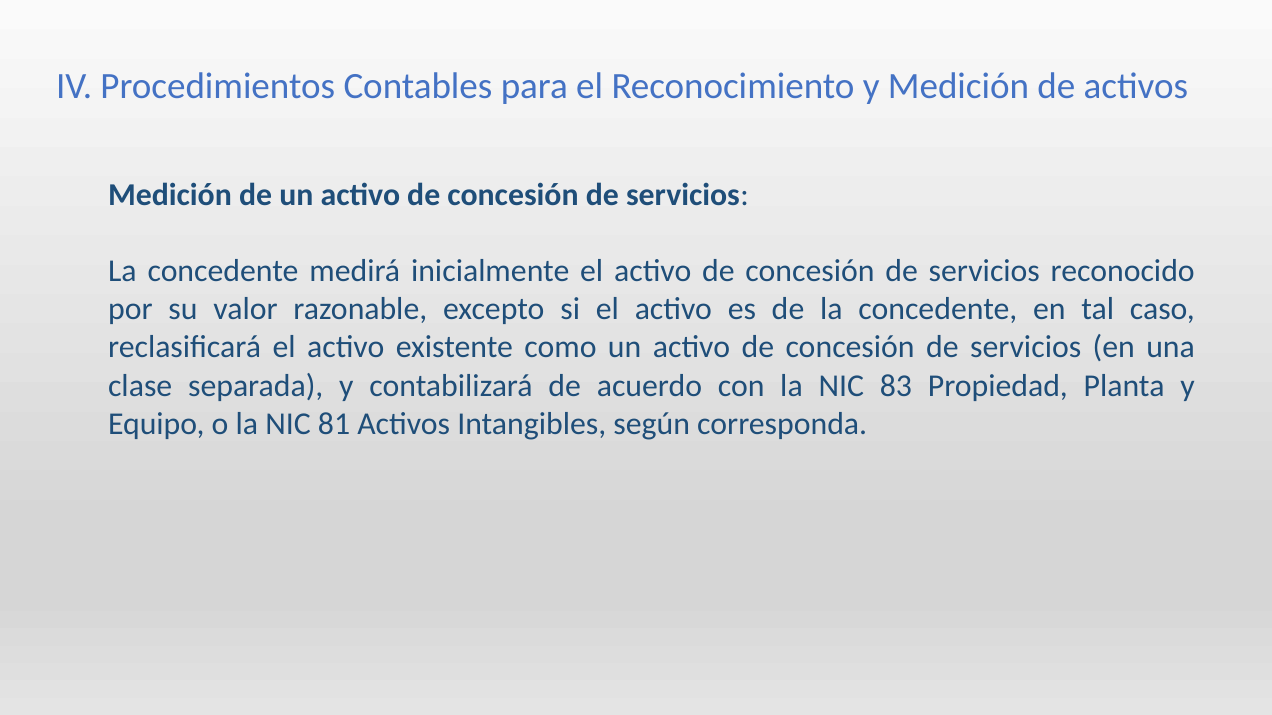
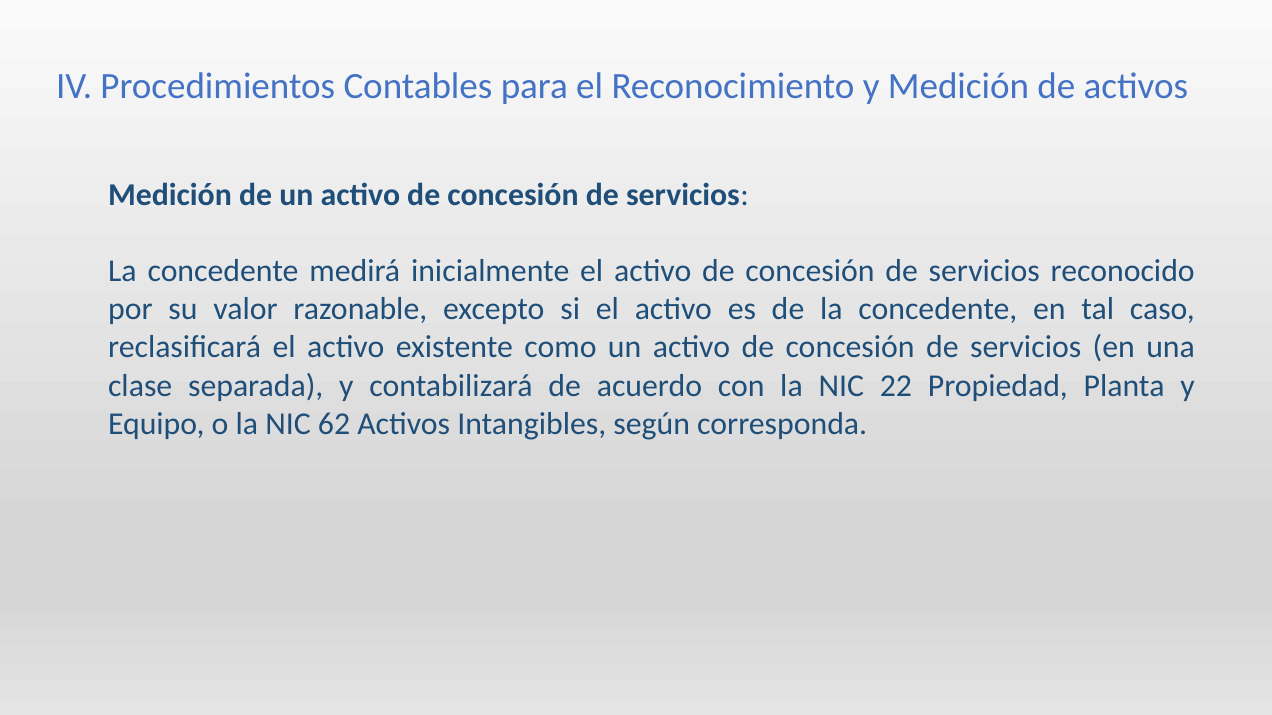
83: 83 -> 22 (896, 386)
81: 81 -> 62 (334, 424)
